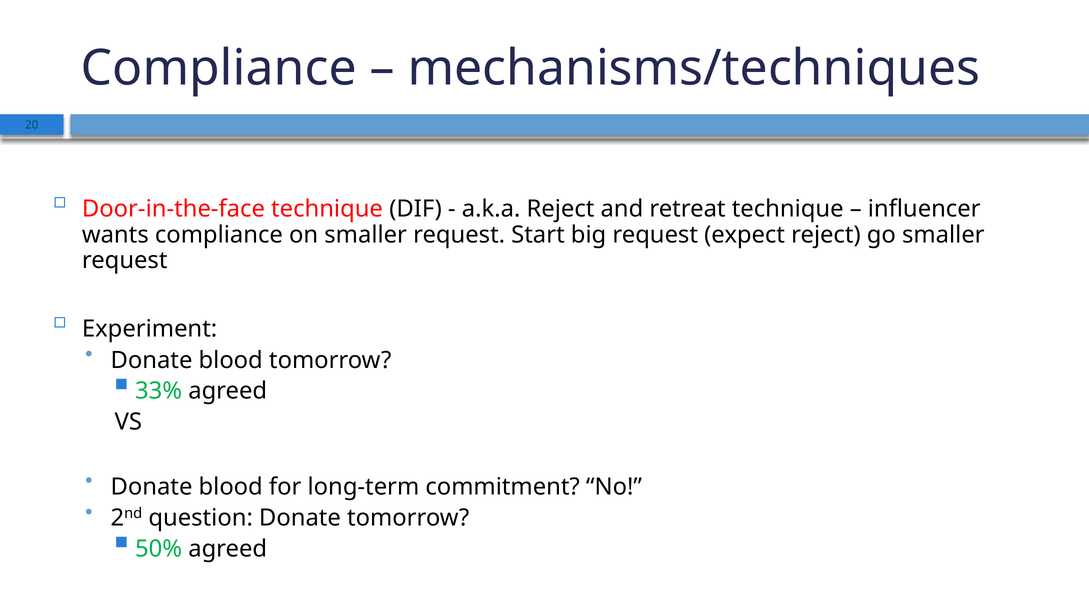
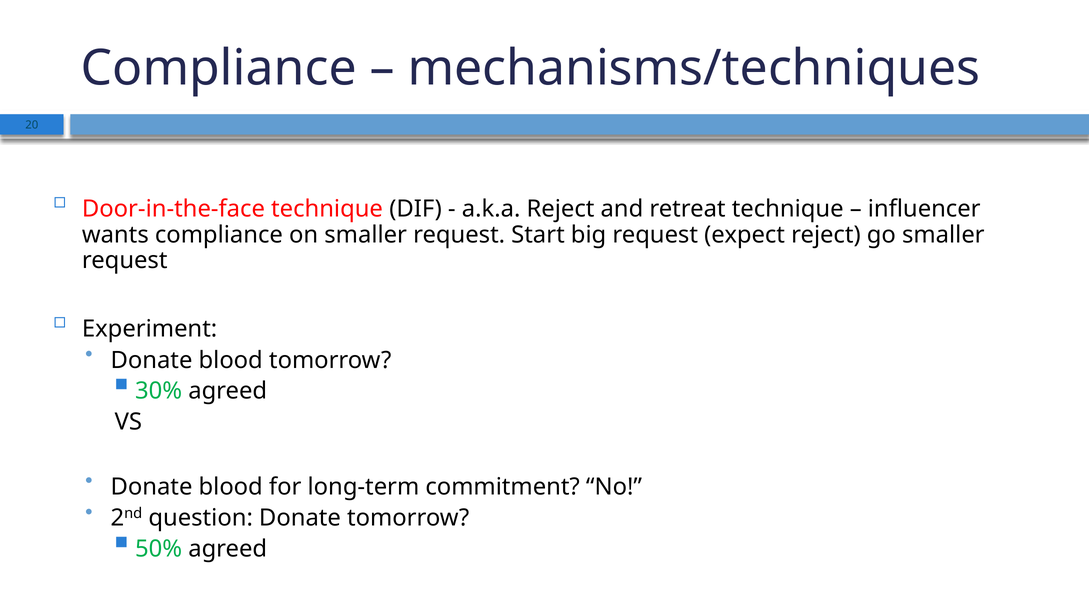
33%: 33% -> 30% (159, 391)
